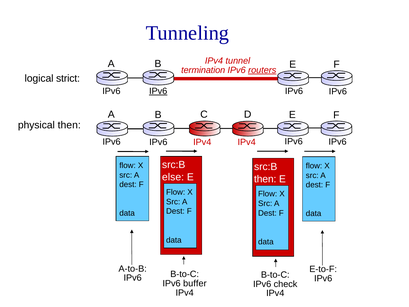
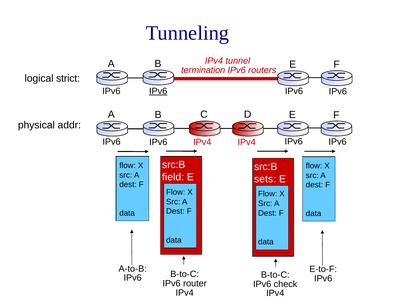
routers underline: present -> none (262, 70)
physical then: then -> addr (69, 125)
else: else -> field (173, 177)
then: then -> sets (265, 179)
buffer: buffer -> router (195, 283)
